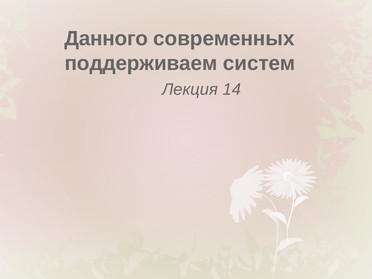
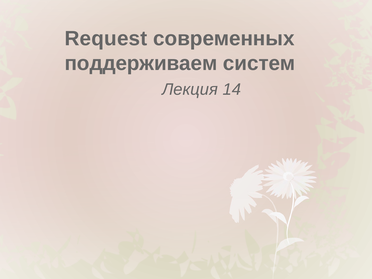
Данного: Данного -> Request (106, 39)
